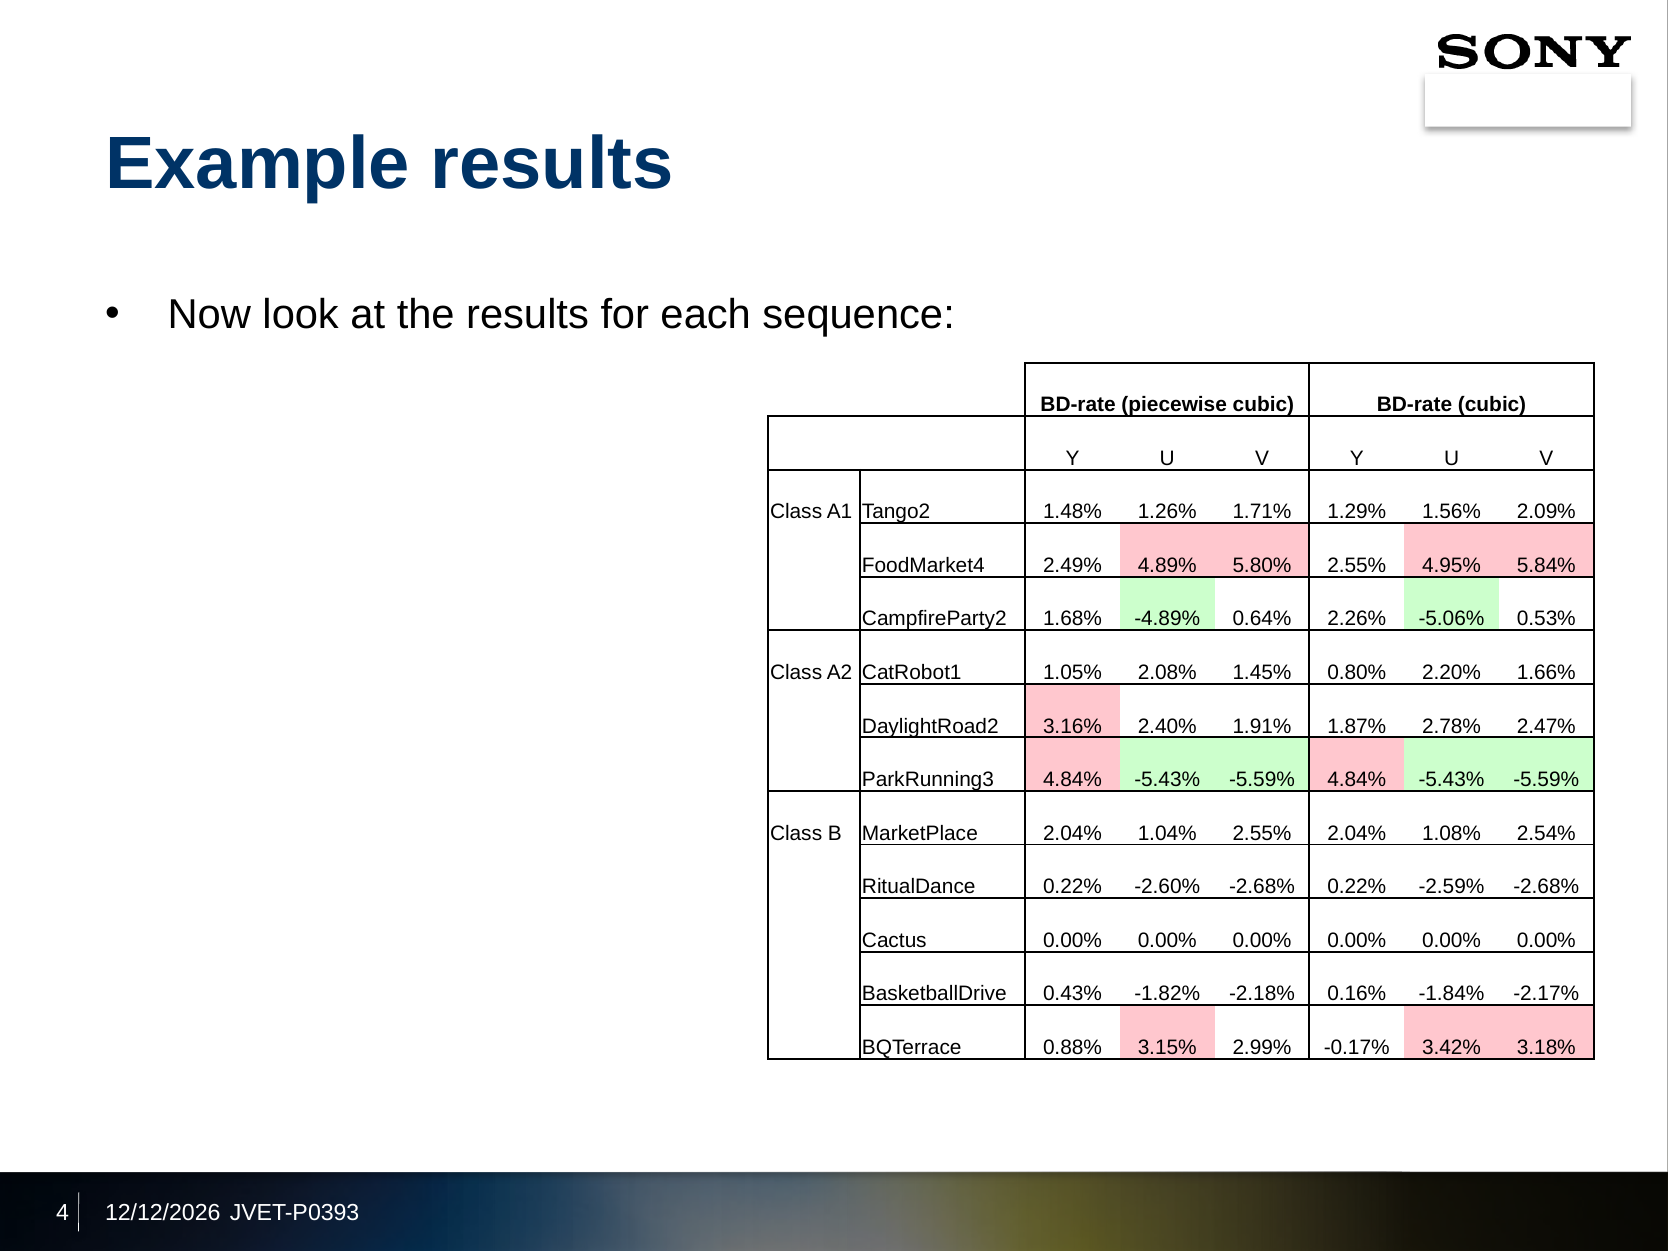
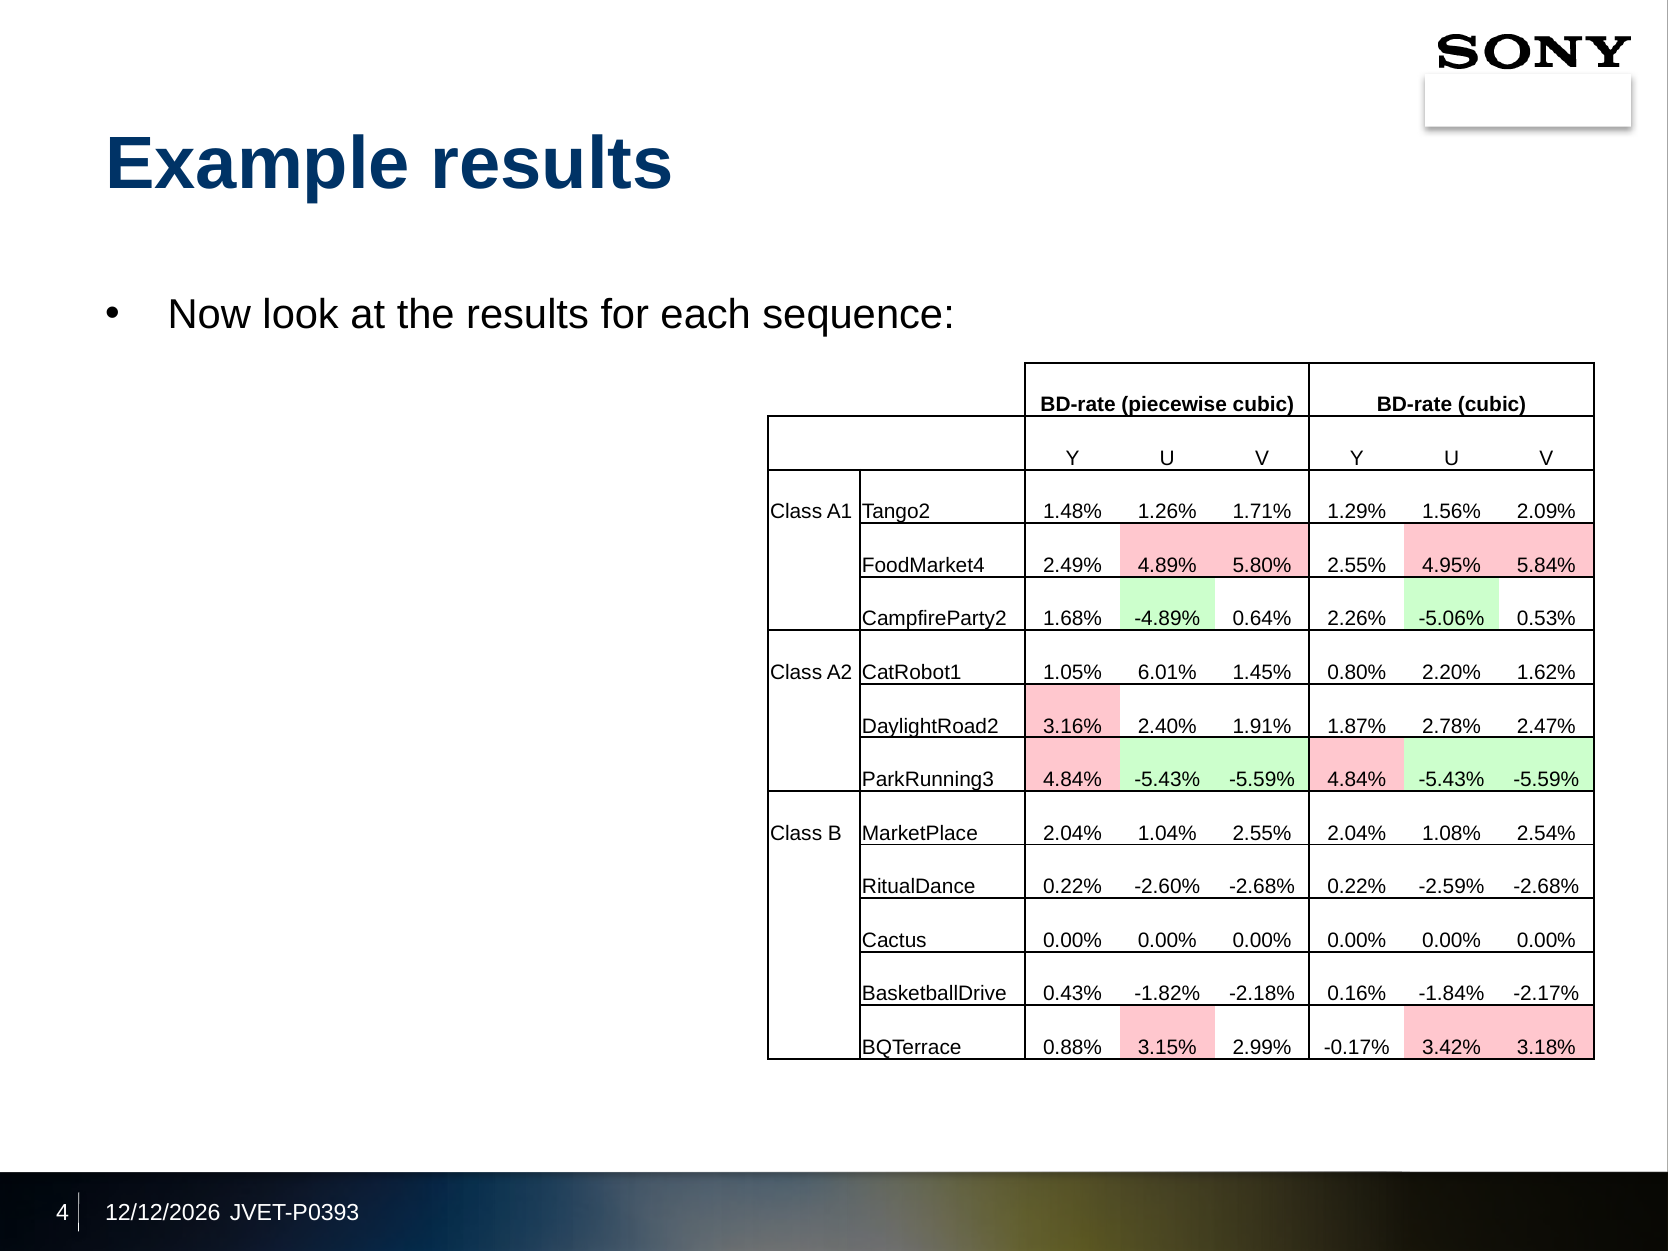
2.08%: 2.08% -> 6.01% (1167, 673)
1.66%: 1.66% -> 1.62% (1546, 673)
